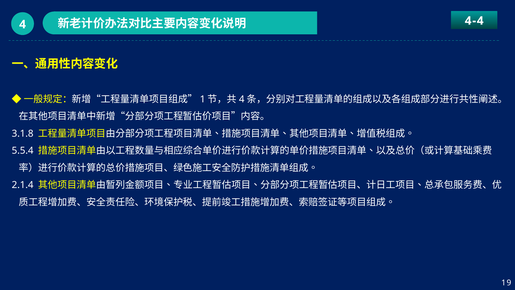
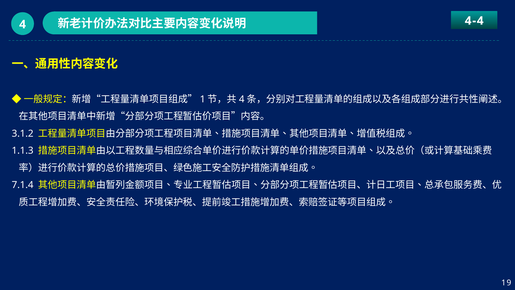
3.1.8: 3.1.8 -> 3.1.2 (23, 134)
5.5.4: 5.5.4 -> 1.1.3 (23, 151)
2.1.4: 2.1.4 -> 7.1.4 (23, 185)
